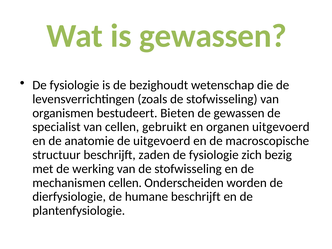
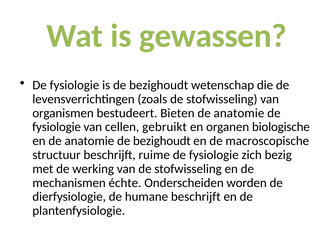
gewassen: gewassen -> anatomie (239, 113)
specialist: specialist -> fysiologie (57, 127)
organen uitgevoerd: uitgevoerd -> biologische (281, 127)
anatomie de uitgevoerd: uitgevoerd -> bezighoudt (162, 141)
zaden: zaden -> ruime (154, 155)
mechanismen cellen: cellen -> échte (125, 183)
